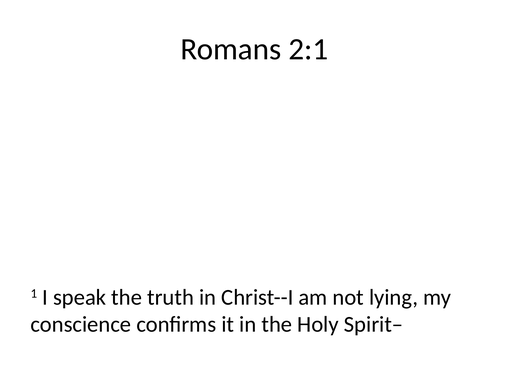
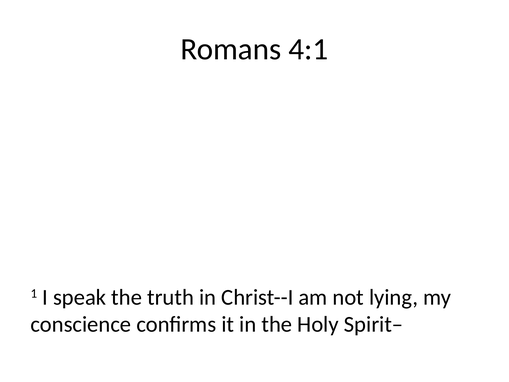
2:1: 2:1 -> 4:1 (308, 49)
